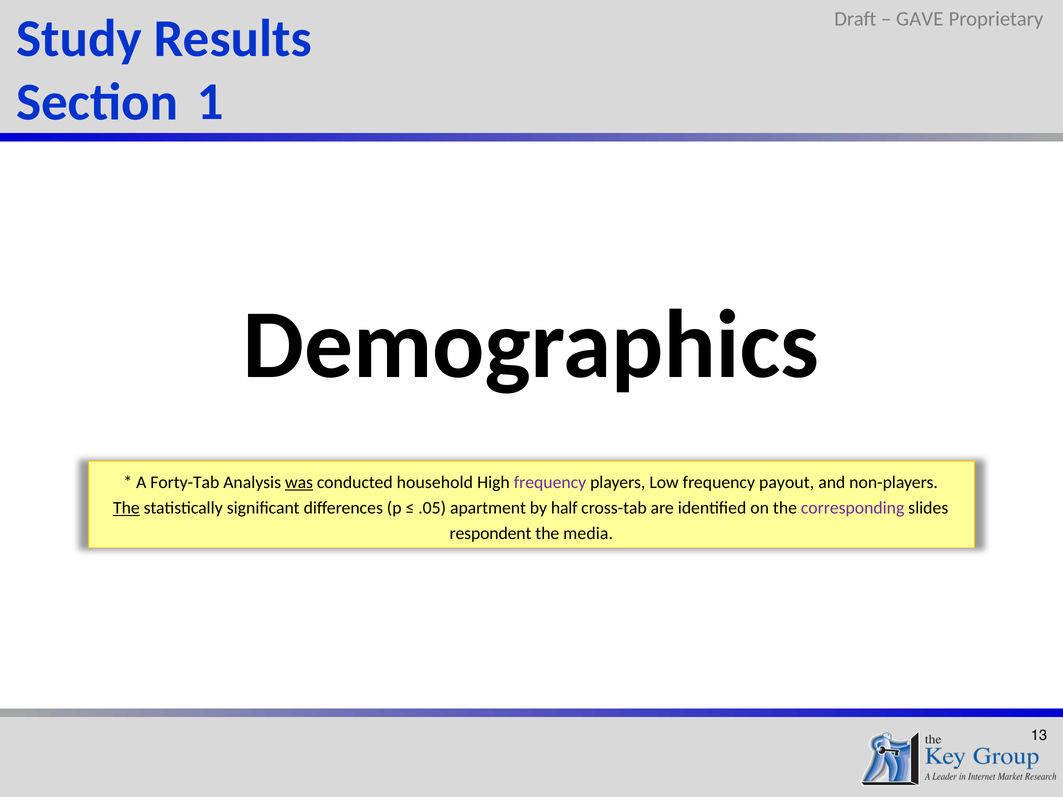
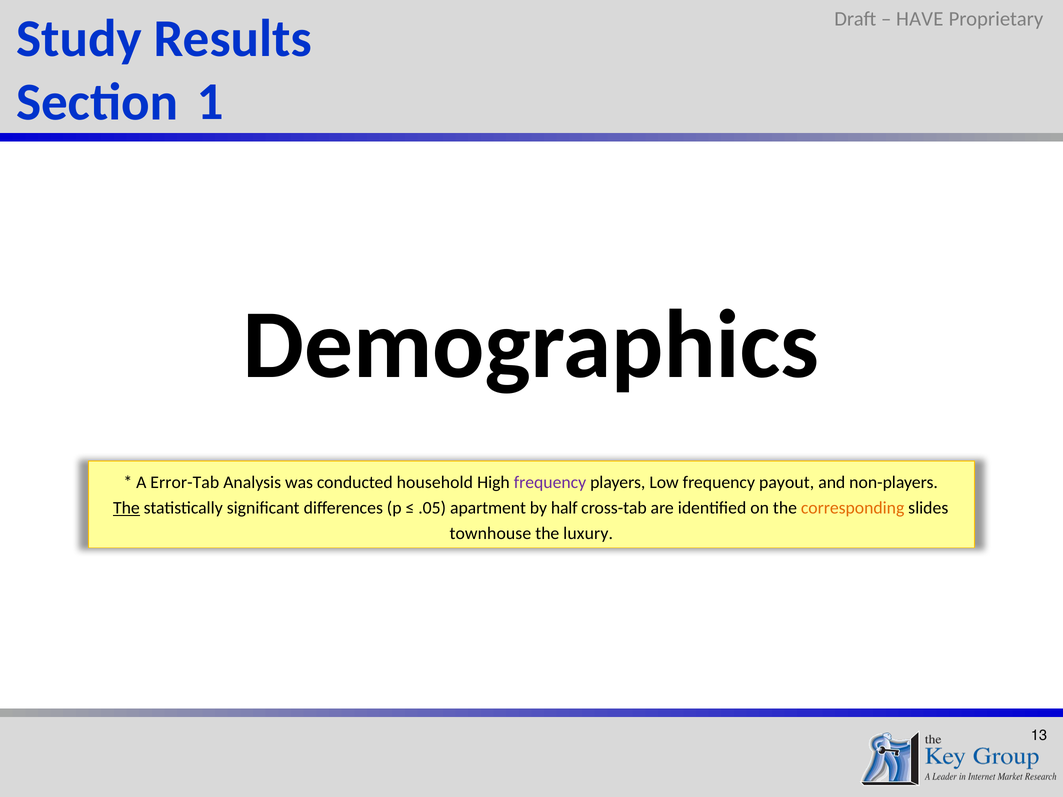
GAVE: GAVE -> HAVE (920, 19)
Forty-Tab: Forty-Tab -> Error-Tab (185, 482)
was underline: present -> none (299, 482)
corresponding colour: purple -> orange (853, 508)
respondent: respondent -> townhouse (490, 533)
media: media -> luxury (588, 533)
